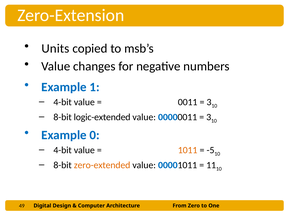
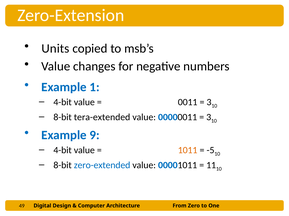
logic-extended: logic-extended -> tera-extended (102, 118)
0: 0 -> 9 (95, 135)
zero-extended colour: orange -> blue (102, 166)
